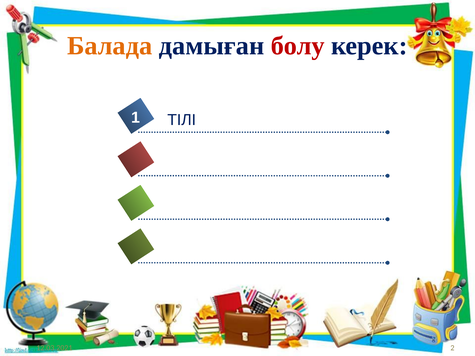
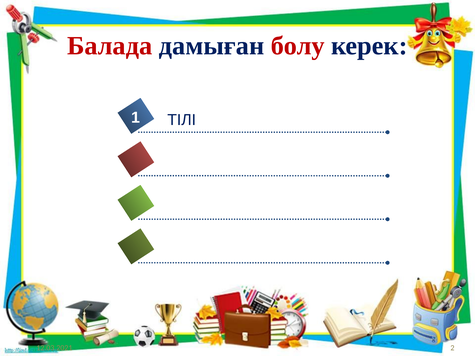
Балада colour: orange -> red (110, 46)
